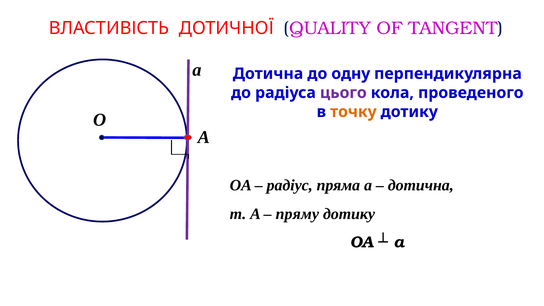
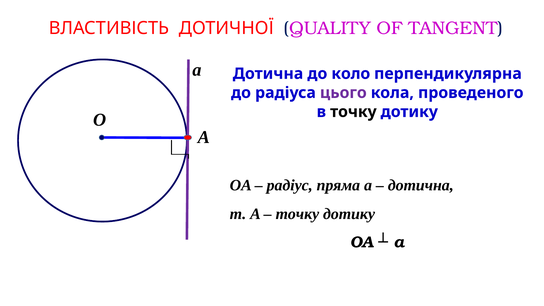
одну: одну -> коло (351, 74)
точку colour: orange -> black (353, 112)
пряму: пряму -> точку (297, 214)
